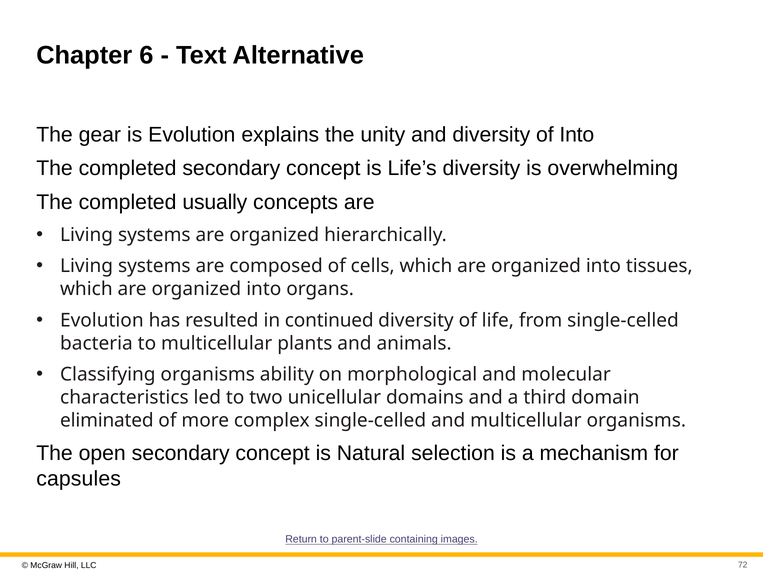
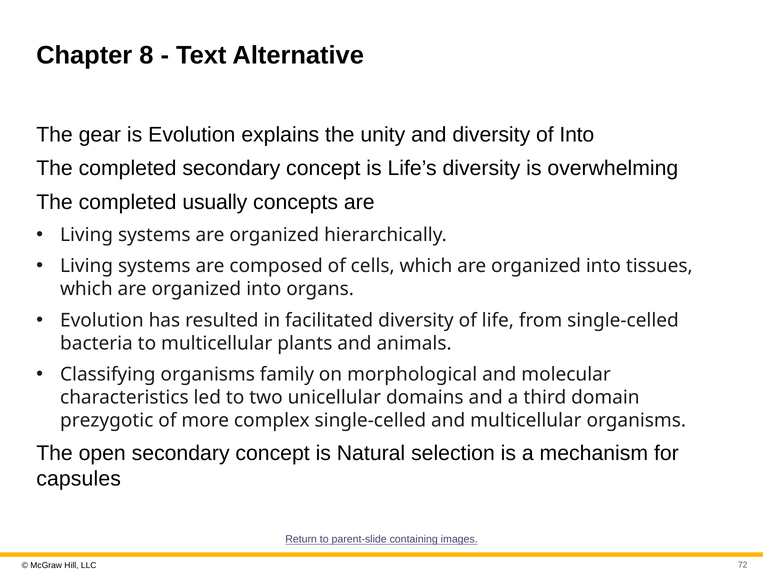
6: 6 -> 8 (146, 56)
continued: continued -> facilitated (329, 321)
ability: ability -> family (287, 375)
eliminated: eliminated -> prezygotic (107, 421)
